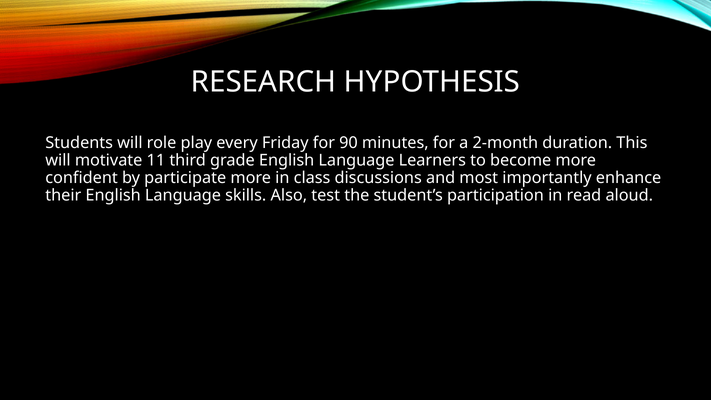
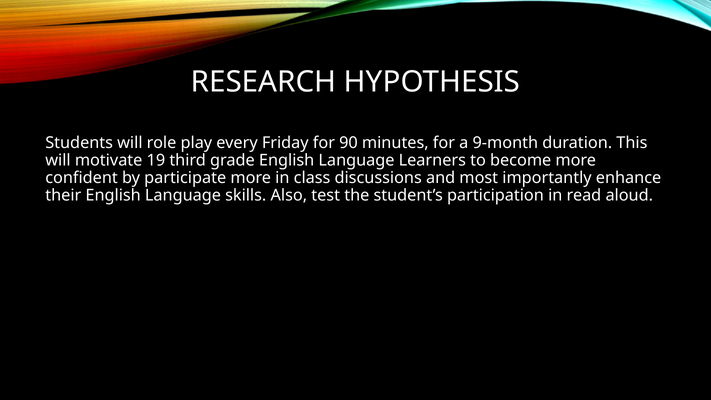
2-month: 2-month -> 9-month (505, 143)
11: 11 -> 19 (156, 160)
